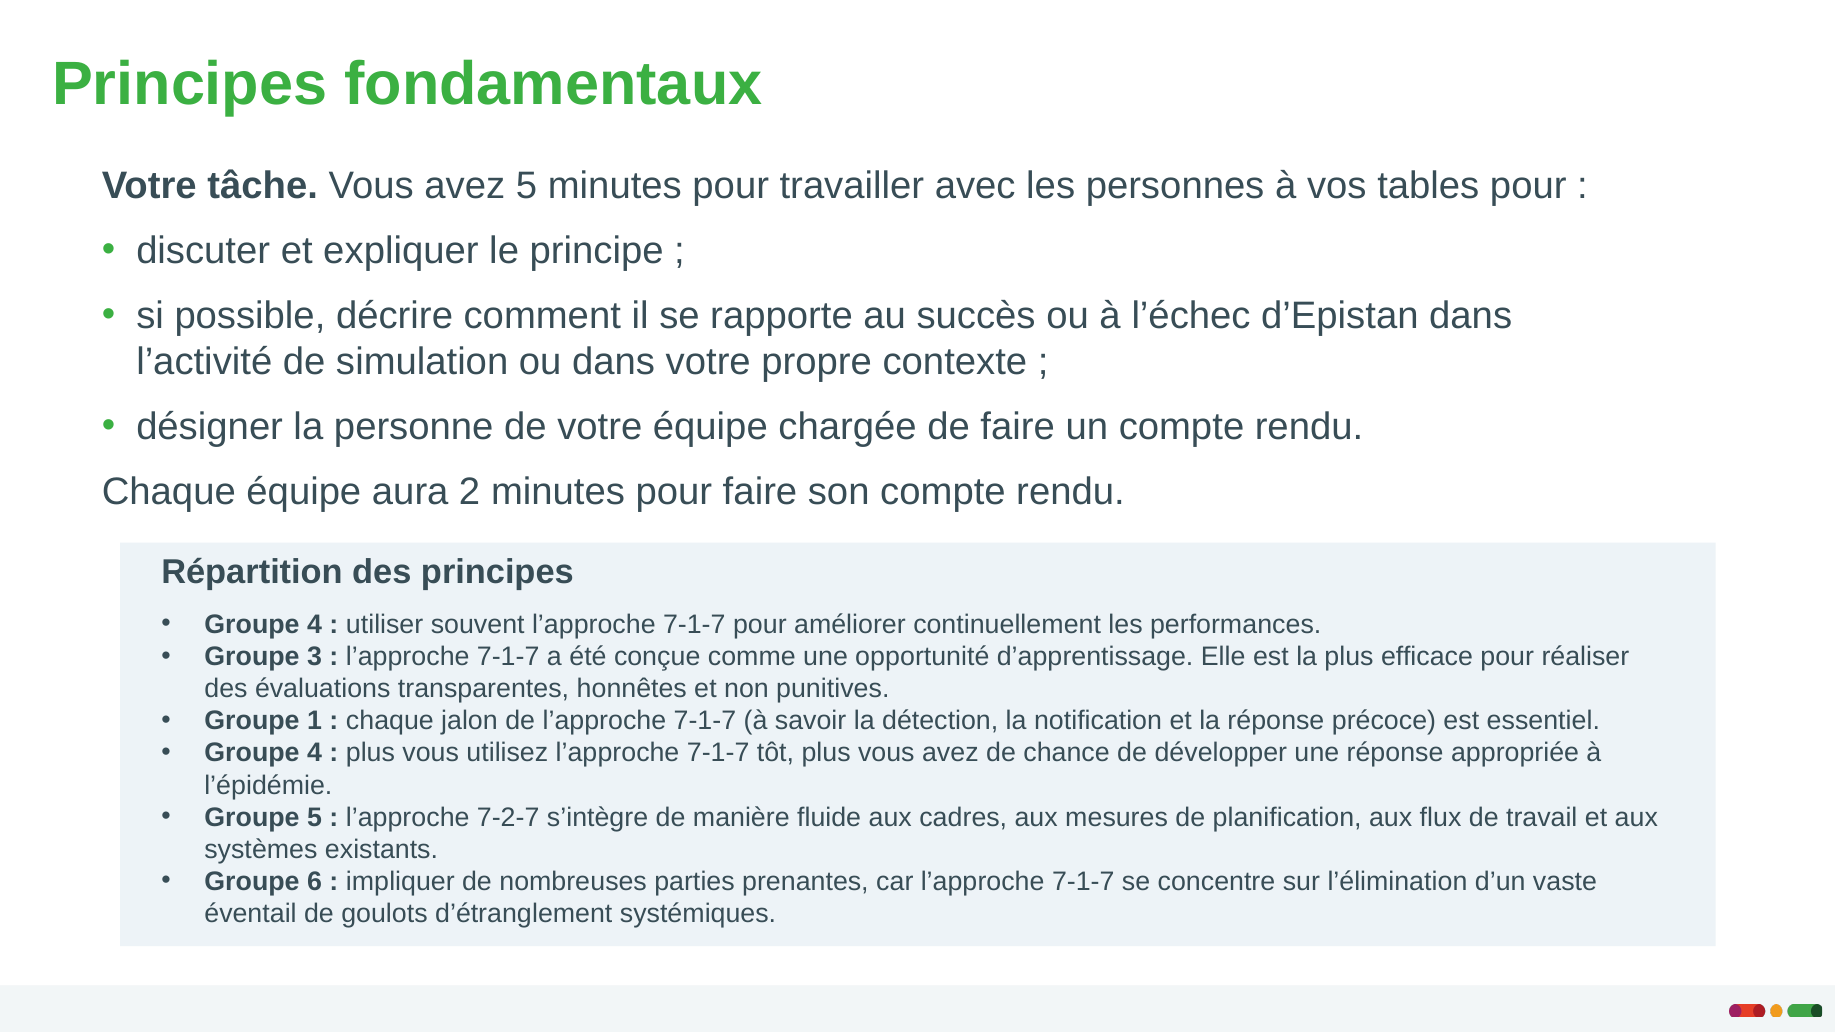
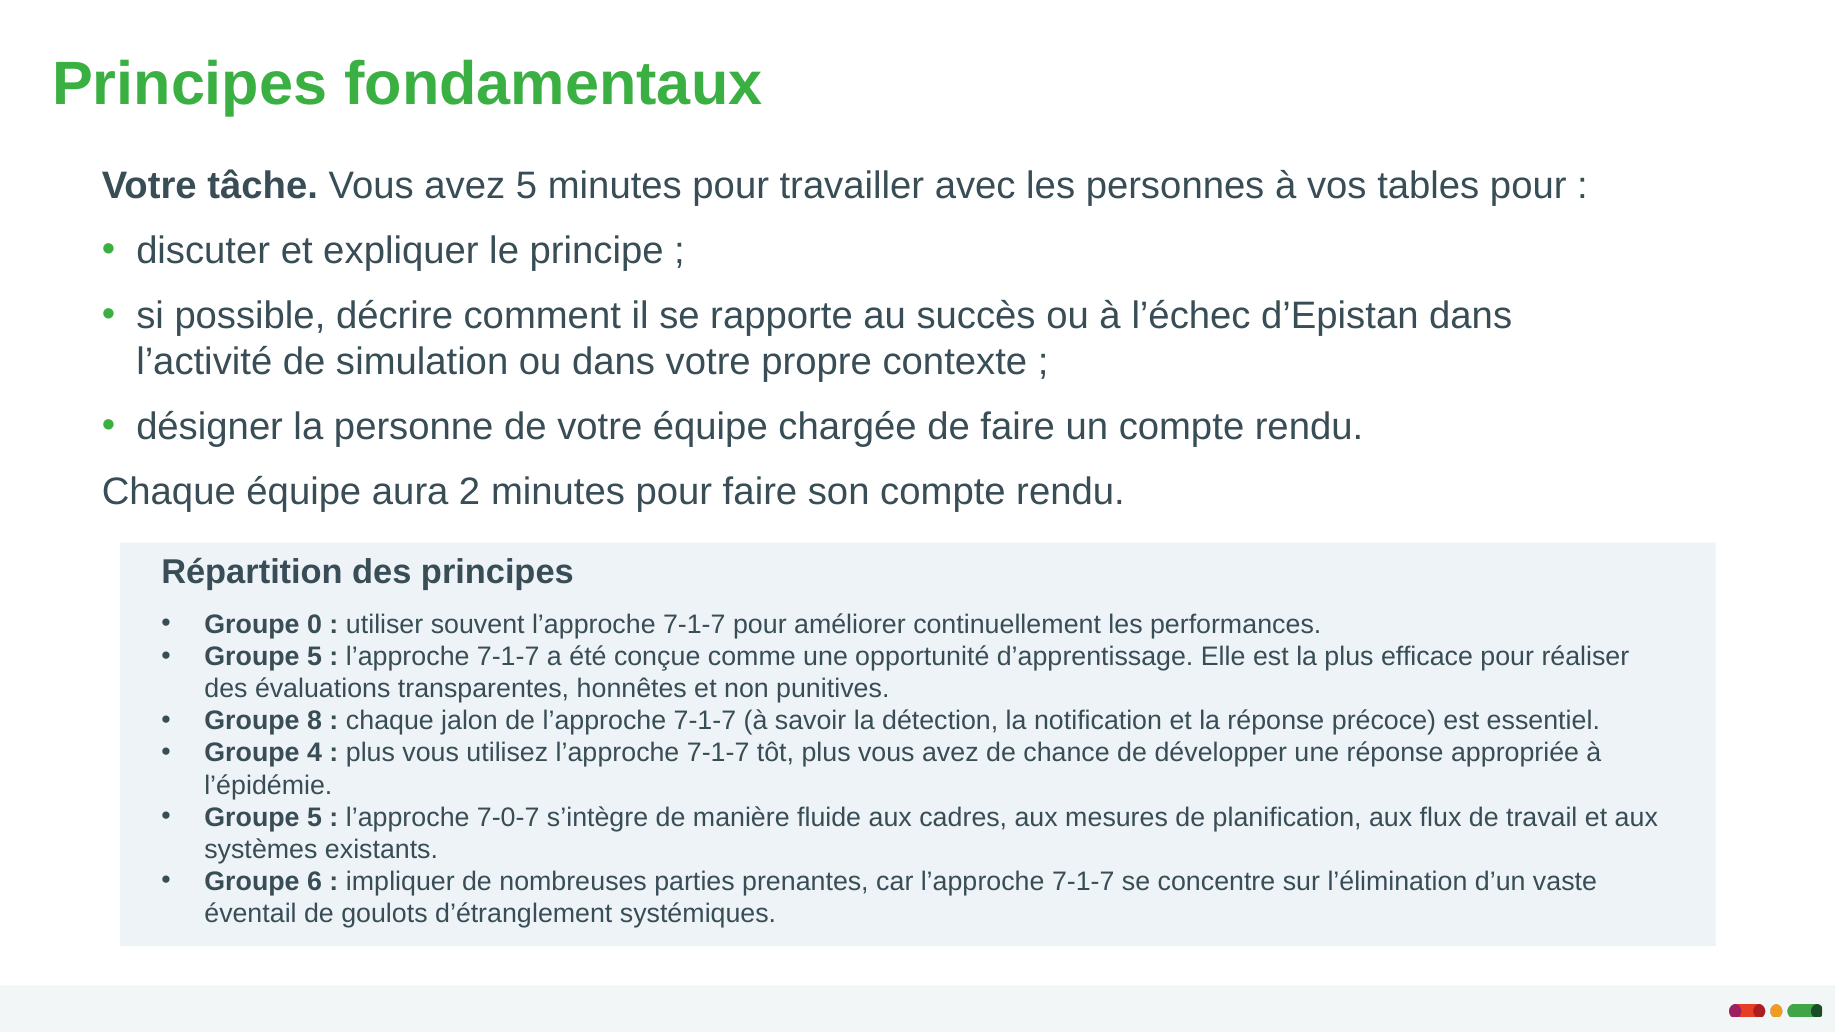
4: 4 -> 0 (315, 625)
3: 3 -> 5 (315, 657)
1: 1 -> 8 (315, 721)
7-2-7: 7-2-7 -> 7-0-7 (508, 817)
